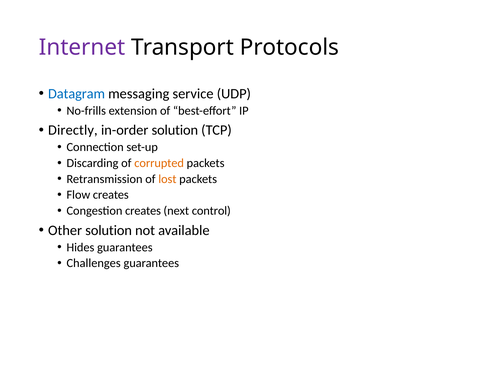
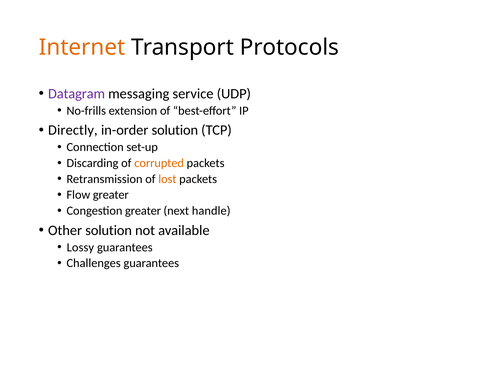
Internet colour: purple -> orange (82, 47)
Datagram colour: blue -> purple (77, 94)
Flow creates: creates -> greater (111, 195)
Congestion creates: creates -> greater (143, 211)
control: control -> handle (211, 211)
Hides: Hides -> Lossy (80, 247)
